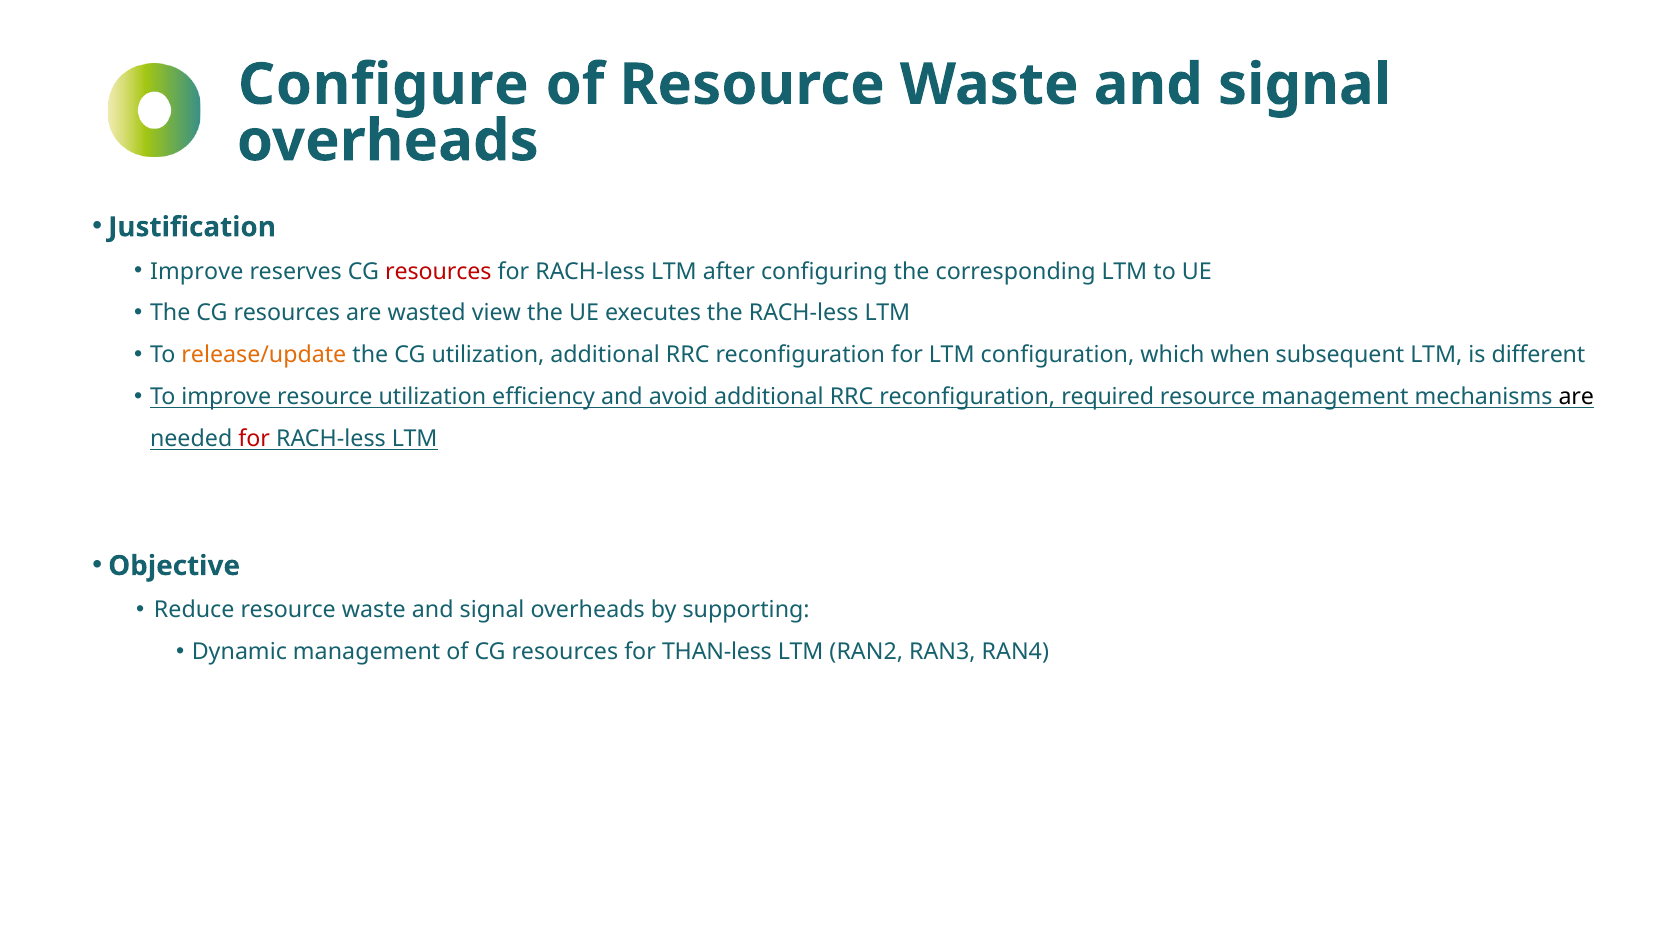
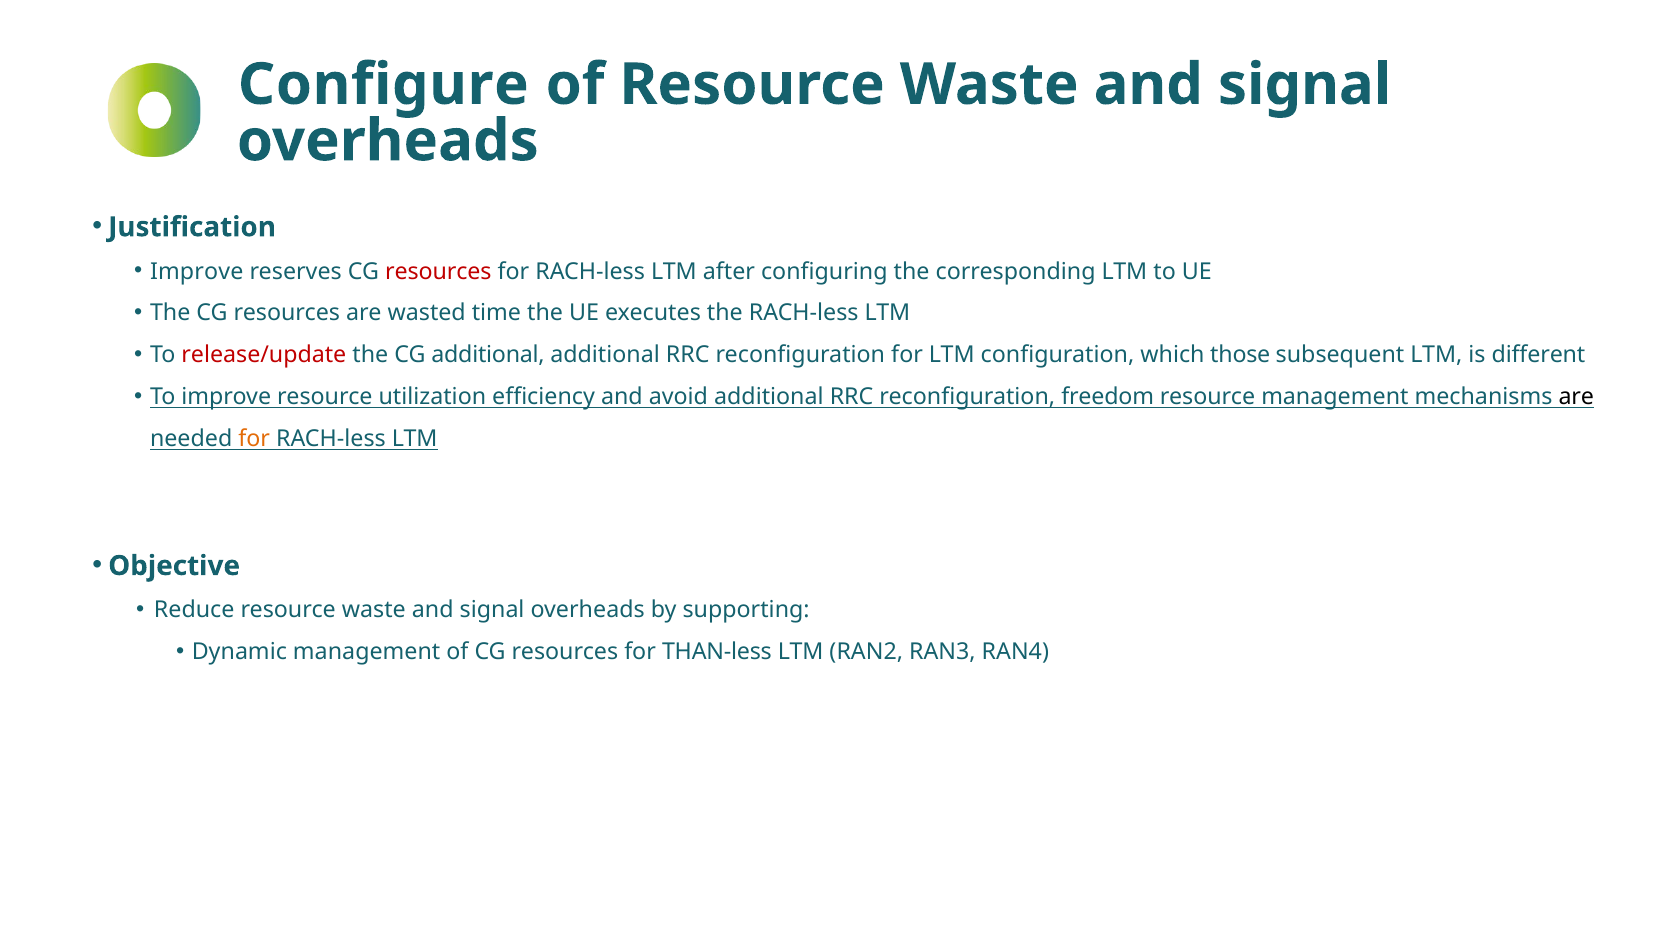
view: view -> time (496, 313)
release/update colour: orange -> red (264, 355)
CG utilization: utilization -> additional (488, 355)
when: when -> those (1240, 355)
required: required -> freedom (1108, 397)
for colour: red -> orange (254, 438)
